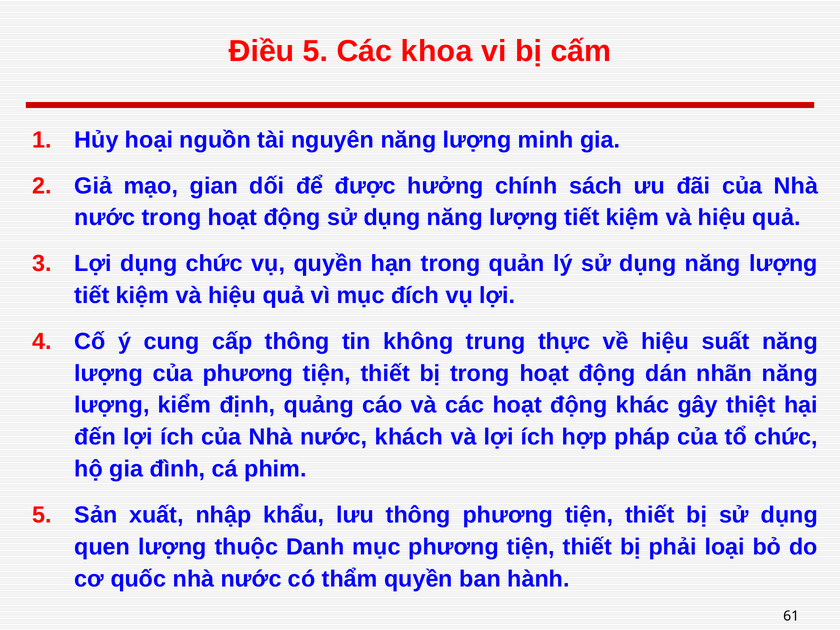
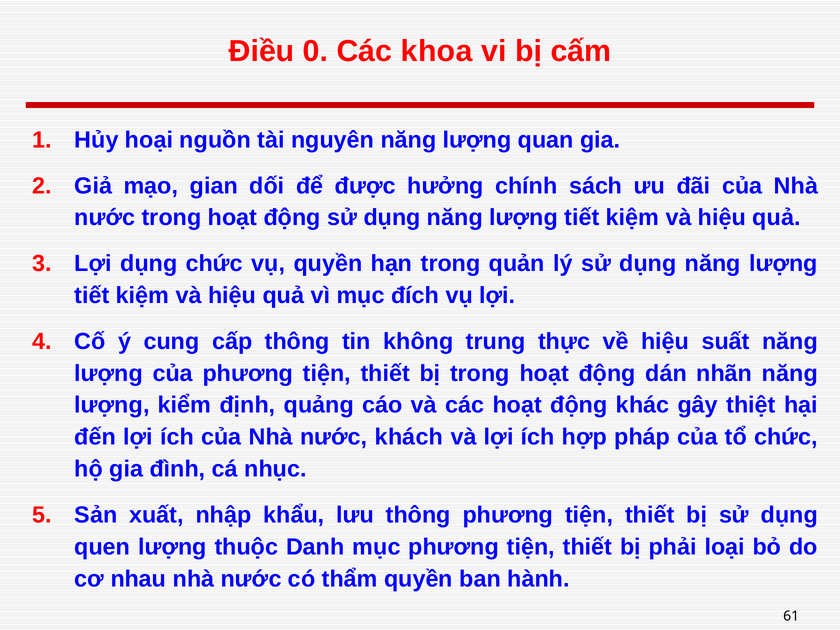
Điều 5: 5 -> 0 (315, 51)
minh: minh -> quan (546, 140)
phim: phim -> nhục (275, 469)
quốc: quốc -> nhau (138, 579)
